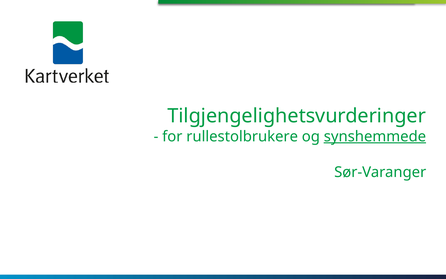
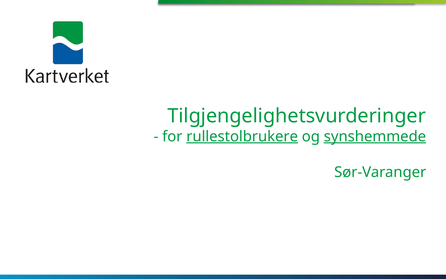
rullestolbrukere underline: none -> present (242, 136)
